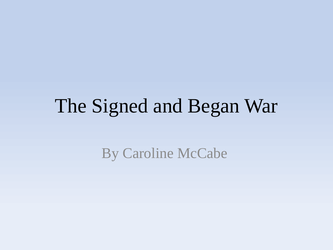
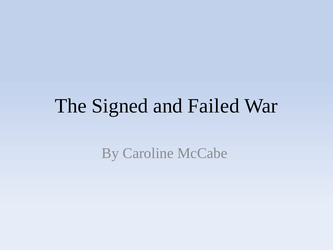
Began: Began -> Failed (214, 106)
